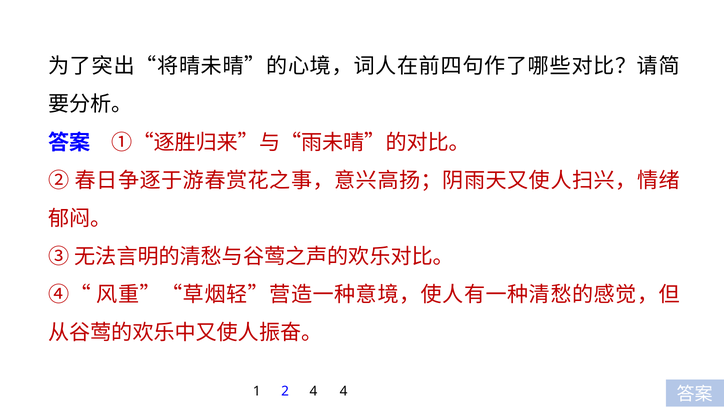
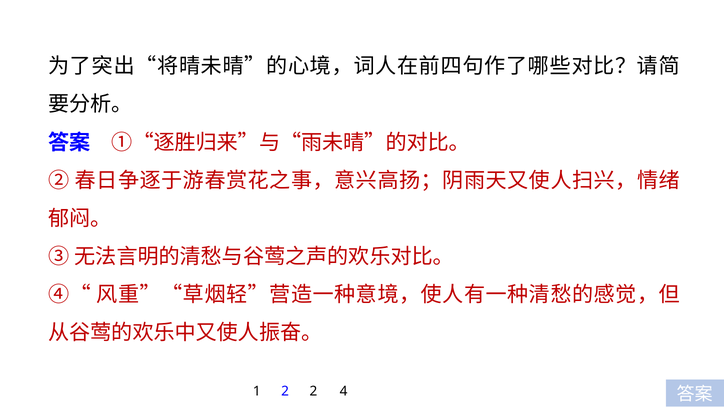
2 4: 4 -> 2 (313, 391)
